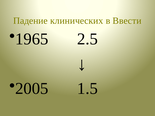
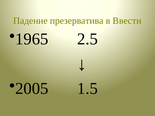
клинических: клинических -> презерватива (77, 21)
